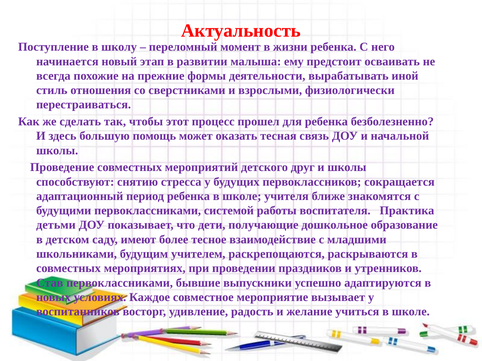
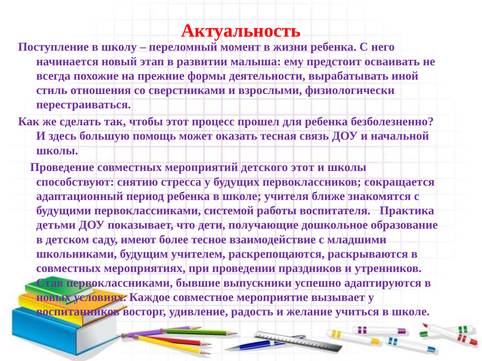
детского друг: друг -> этот (303, 167)
